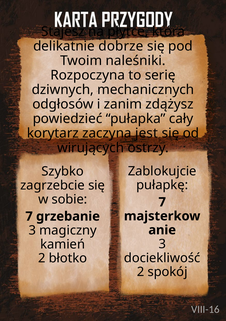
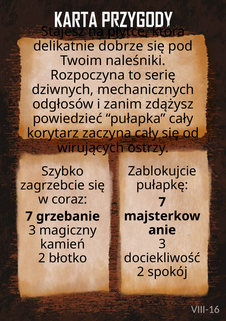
zaczyna jest: jest -> cały (147, 133)
sobie: sobie -> coraz (69, 199)
